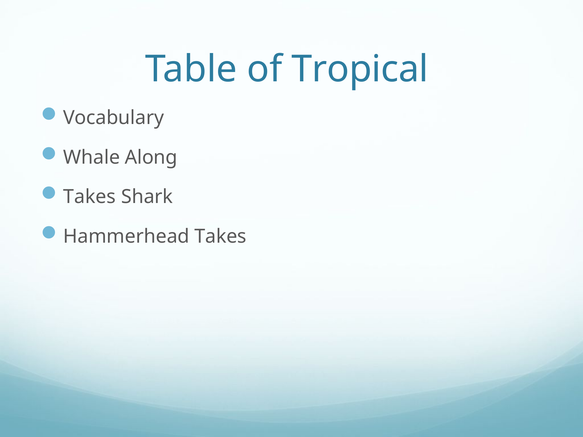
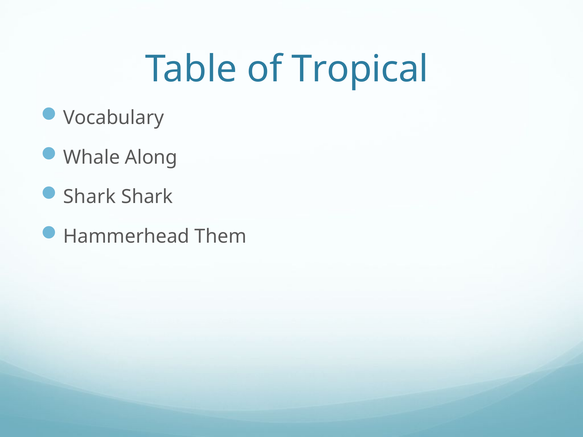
Takes: Takes -> Shark (89, 197)
Hammerhead Takes: Takes -> Them (221, 237)
